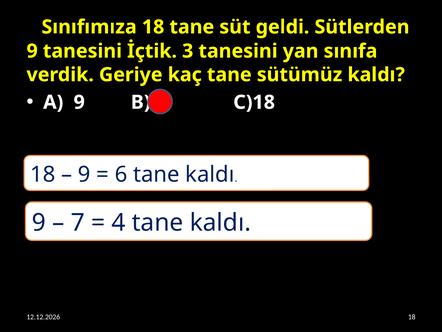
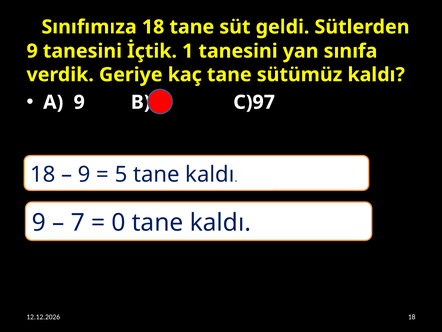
3: 3 -> 1 (188, 51)
C)18: C)18 -> C)97 (254, 102)
6: 6 -> 5 (121, 174)
4: 4 -> 0 (118, 223)
